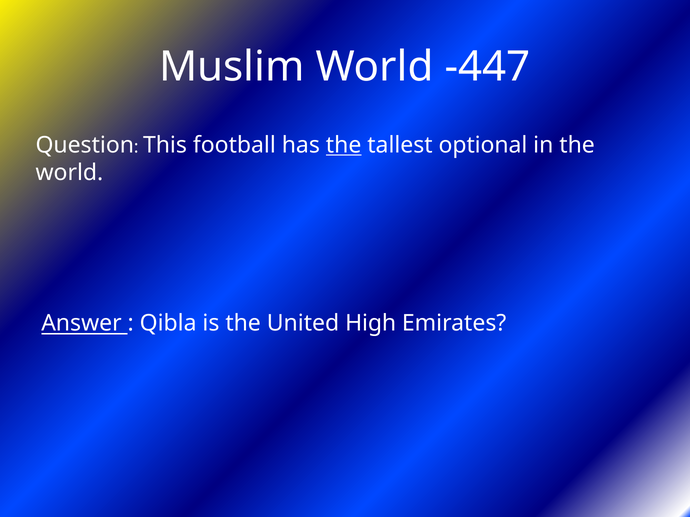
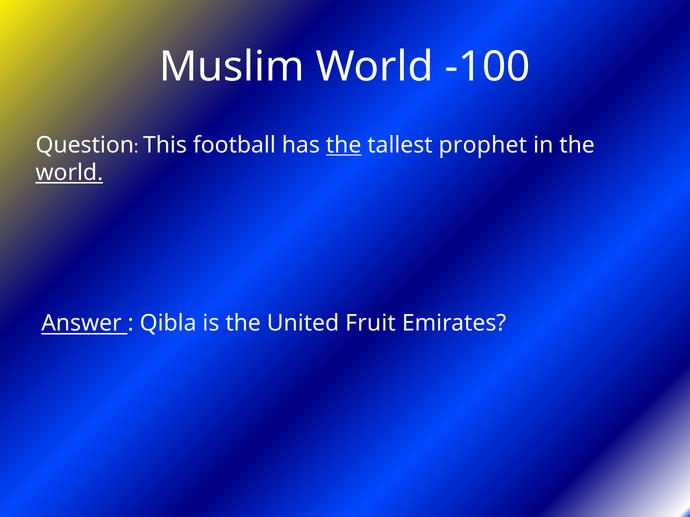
-447: -447 -> -100 (488, 67)
optional: optional -> prophet (483, 145)
world underline: none -> present (69, 173)
High: High -> Fruit (370, 324)
